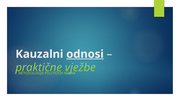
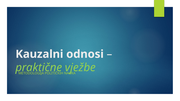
odnosi underline: present -> none (85, 54)
